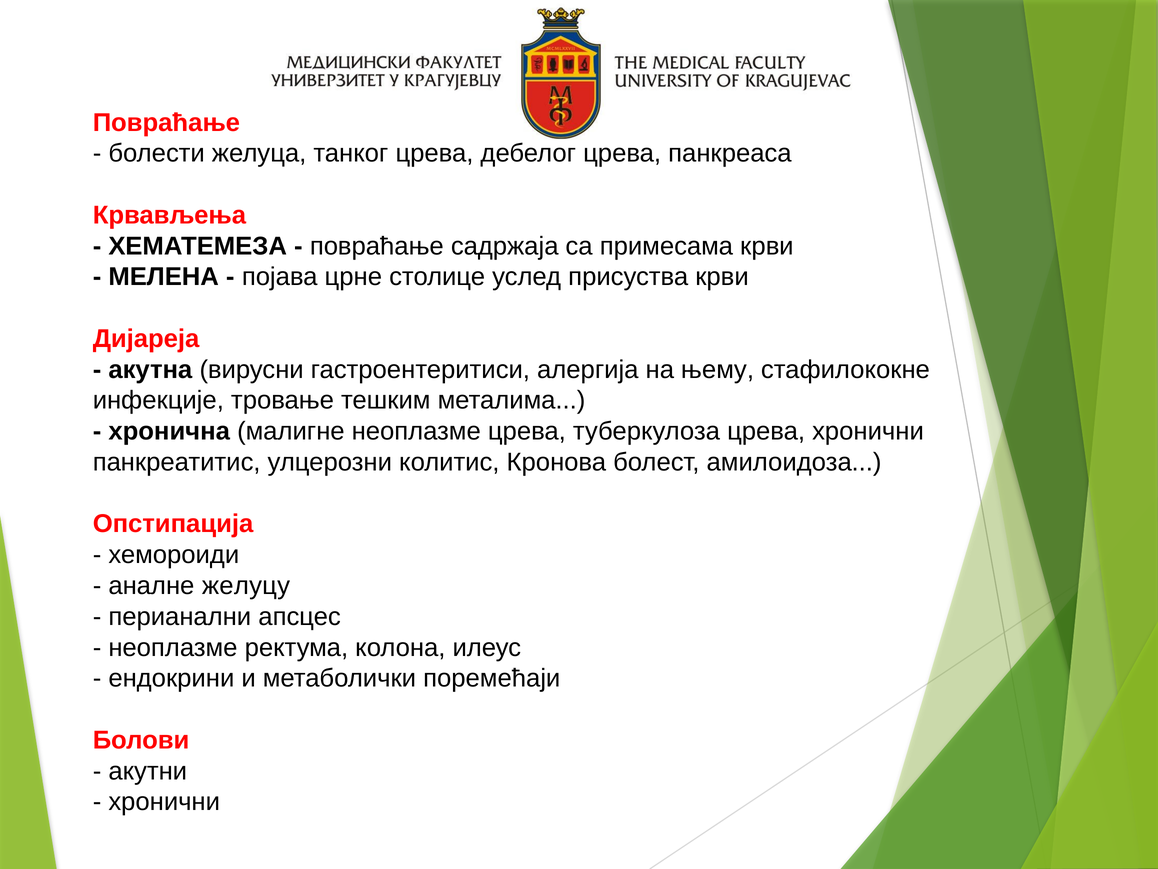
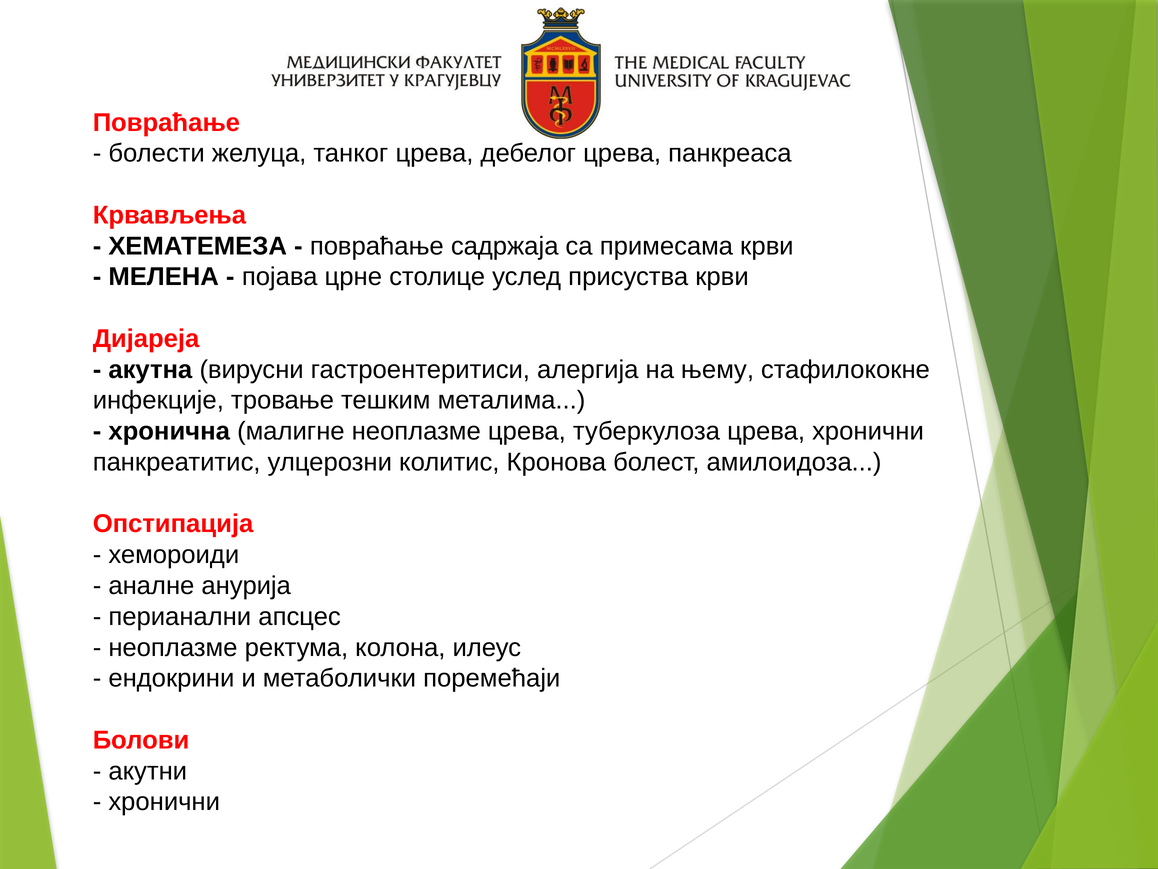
желуцу: желуцу -> анурија (246, 585)
